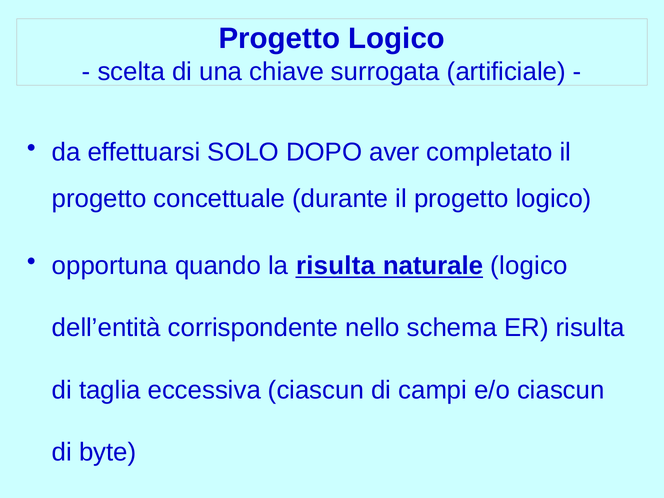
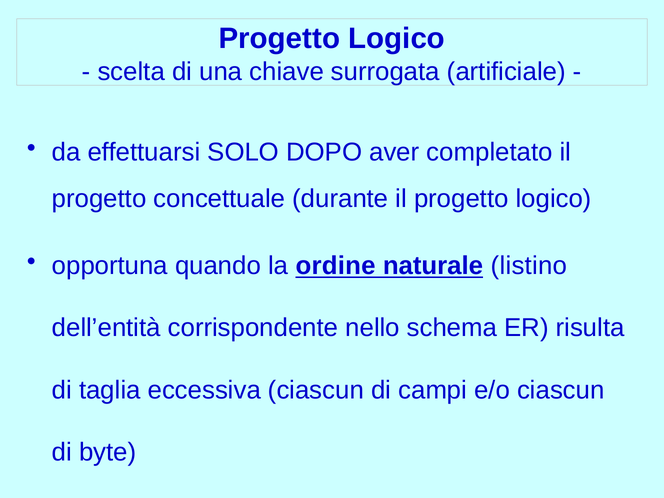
la risulta: risulta -> ordine (336, 266)
naturale logico: logico -> listino (529, 266)
